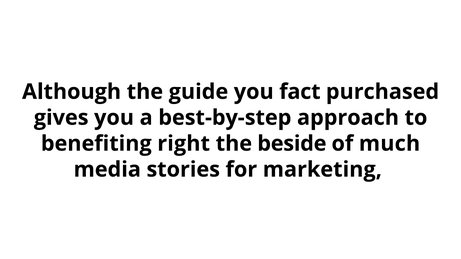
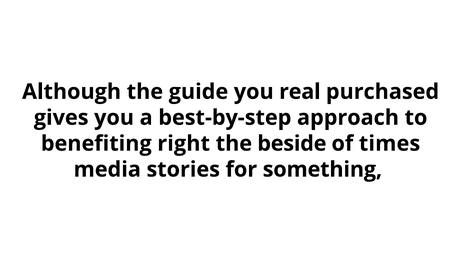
fact: fact -> real (300, 92)
much: much -> times (390, 144)
marketing: marketing -> something (322, 170)
